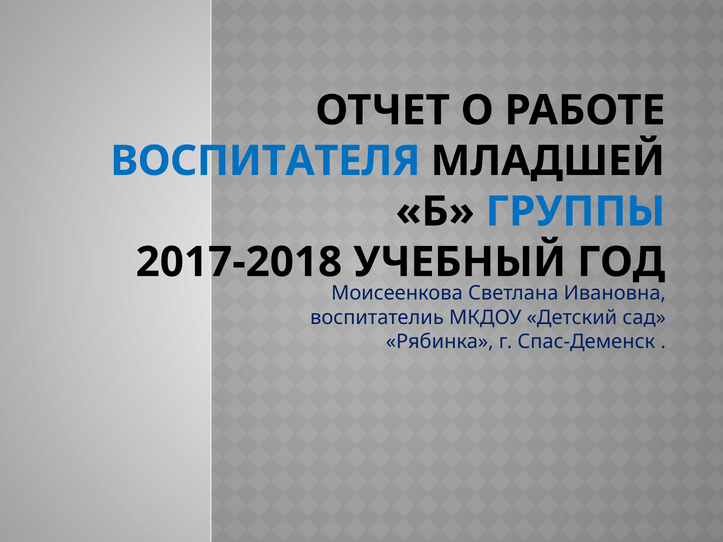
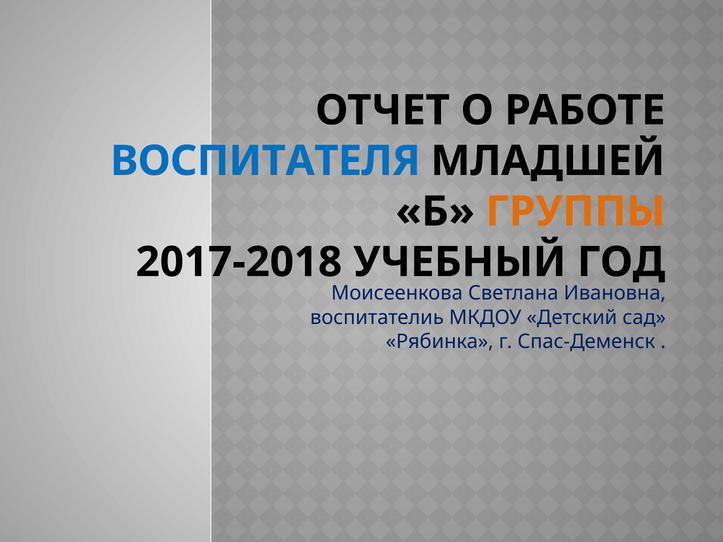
ГРУППЫ colour: blue -> orange (575, 212)
